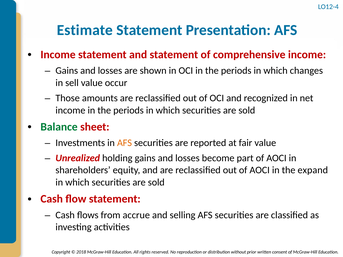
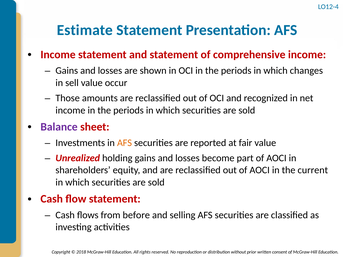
Balance colour: green -> purple (59, 127)
expand: expand -> current (313, 170)
accrue: accrue -> before (136, 215)
